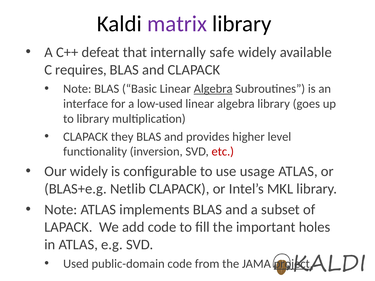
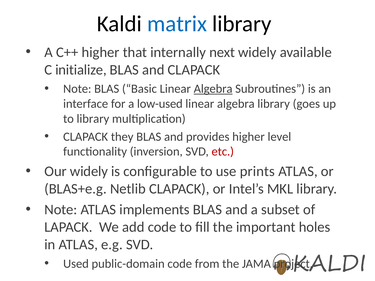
matrix colour: purple -> blue (177, 24)
C++ defeat: defeat -> higher (101, 52)
safe: safe -> next (222, 52)
requires: requires -> initialize (81, 70)
usage: usage -> prints (257, 171)
project underline: present -> none (293, 264)
